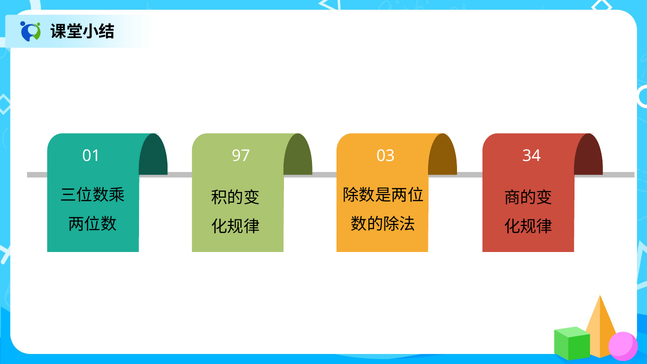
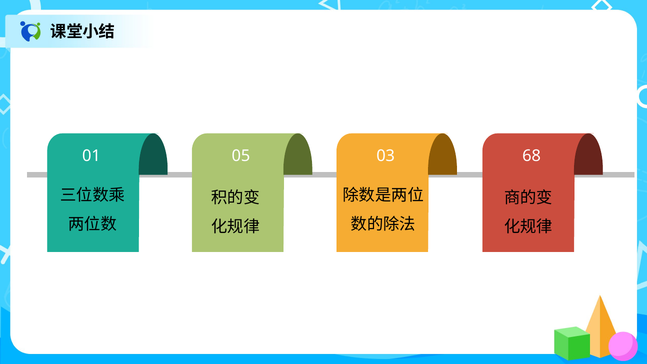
97: 97 -> 05 (241, 156)
34: 34 -> 68 (532, 156)
